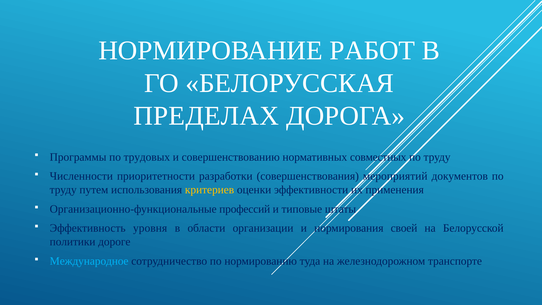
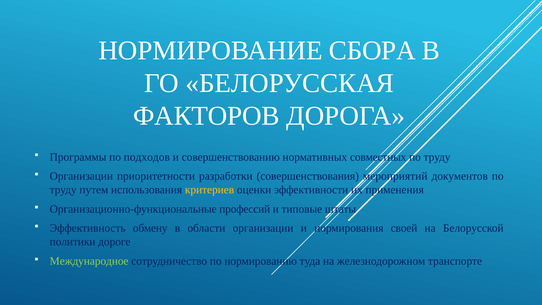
РАБОТ: РАБОТ -> СБОРА (372, 51)
ПРЕДЕЛАХ: ПРЕДЕЛАХ -> ФАКТОРОВ (206, 116)
трудовых: трудовых -> подходов (147, 157)
Численности: Численности -> Организации (81, 176)
уровня: уровня -> обмену (150, 228)
Международное colour: light blue -> light green (89, 261)
